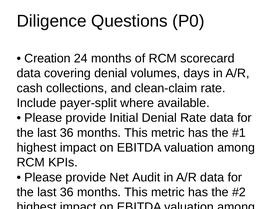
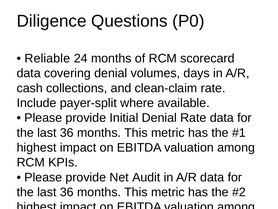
Creation: Creation -> Reliable (47, 58)
